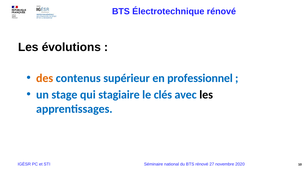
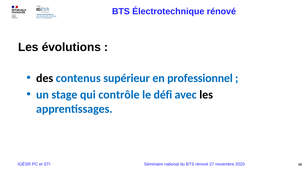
des colour: orange -> black (45, 78)
stagiaire: stagiaire -> contrôle (119, 94)
clés: clés -> défi (163, 94)
